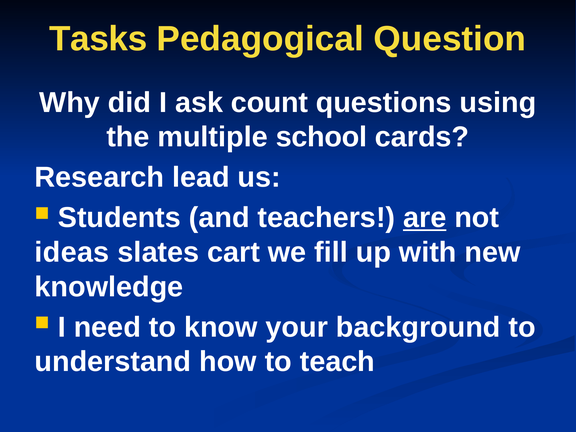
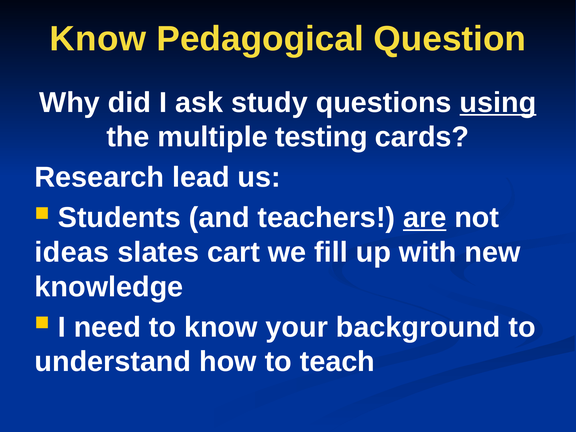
Tasks: Tasks -> Know (98, 39)
count: count -> study (269, 103)
using underline: none -> present (498, 103)
school: school -> testing (321, 137)
